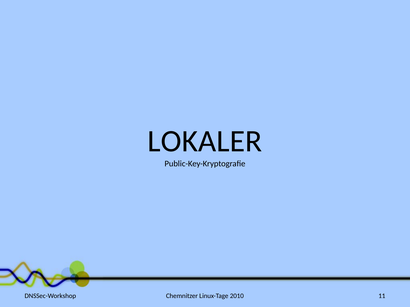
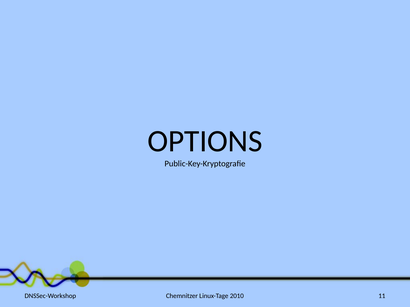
LOKALER: LOKALER -> OPTIONS (205, 142)
